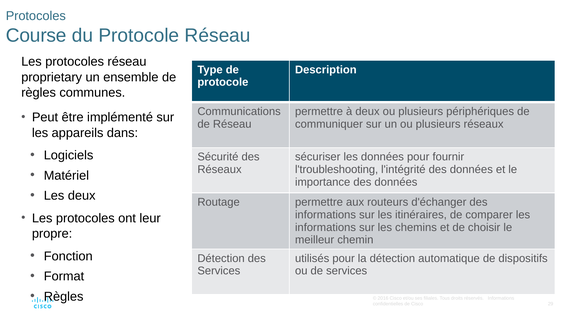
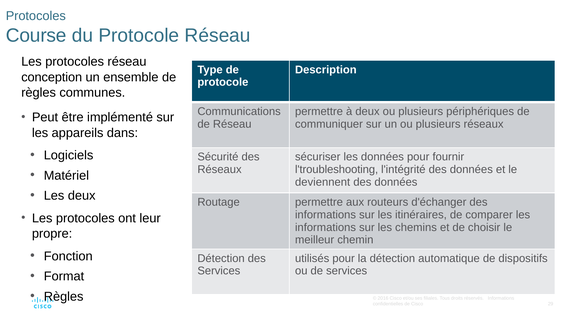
proprietary: proprietary -> conception (52, 77)
importance: importance -> deviennent (323, 182)
